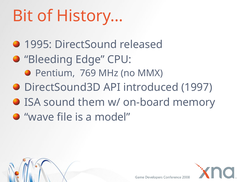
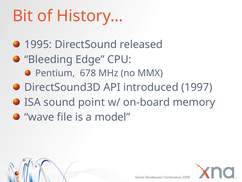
769: 769 -> 678 (88, 73)
them: them -> point (91, 102)
